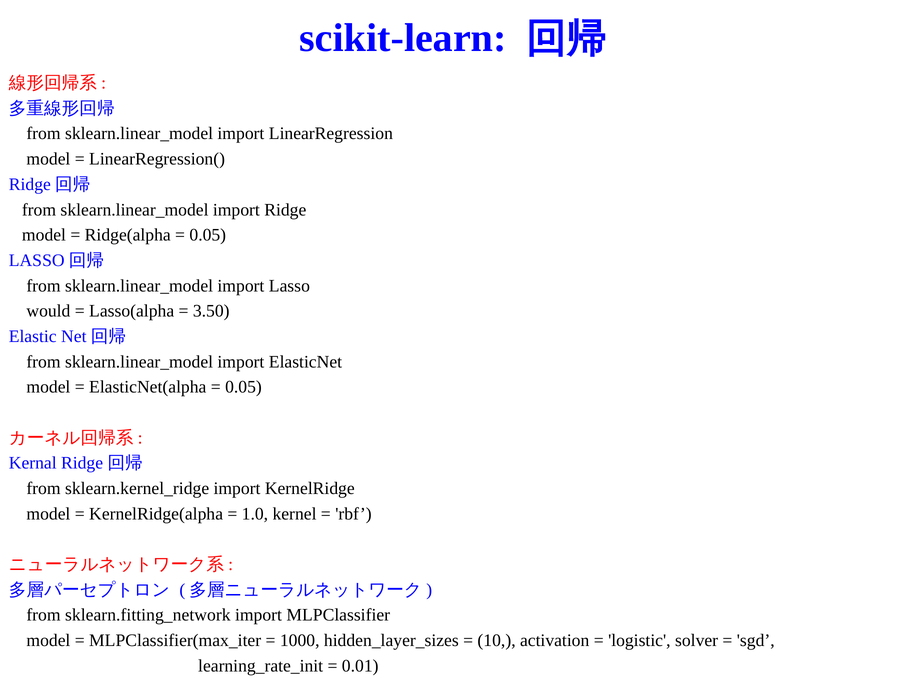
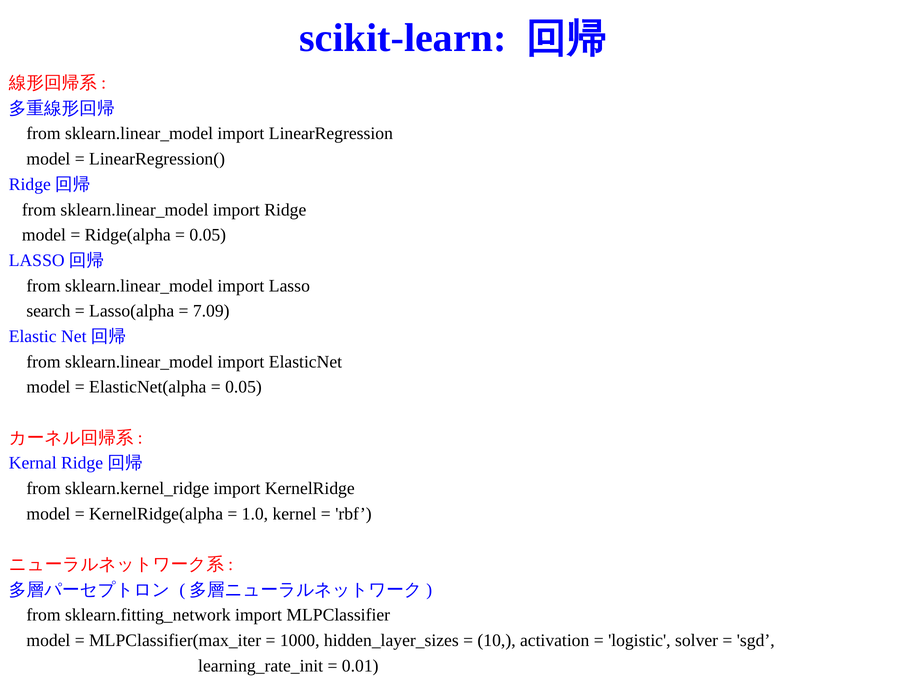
would: would -> search (48, 311)
3.50: 3.50 -> 7.09 (211, 311)
